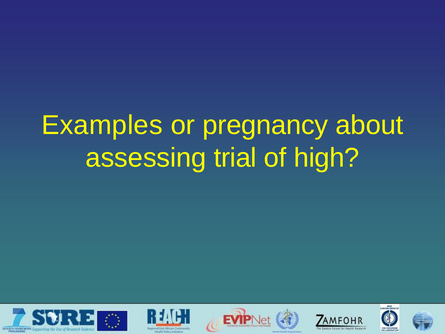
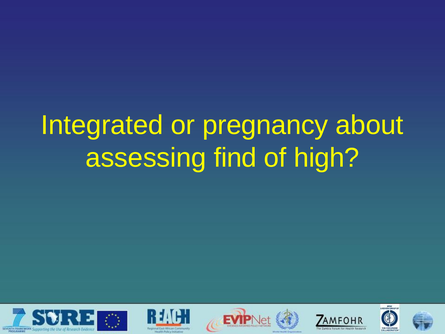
Examples: Examples -> Integrated (102, 125)
trial: trial -> find (235, 158)
